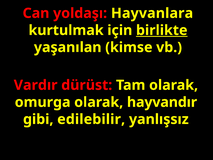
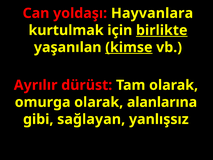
kimse underline: none -> present (129, 47)
Vardır: Vardır -> Ayrılır (36, 85)
hayvandır: hayvandır -> alanlarına (162, 102)
edilebilir: edilebilir -> sağlayan (91, 119)
